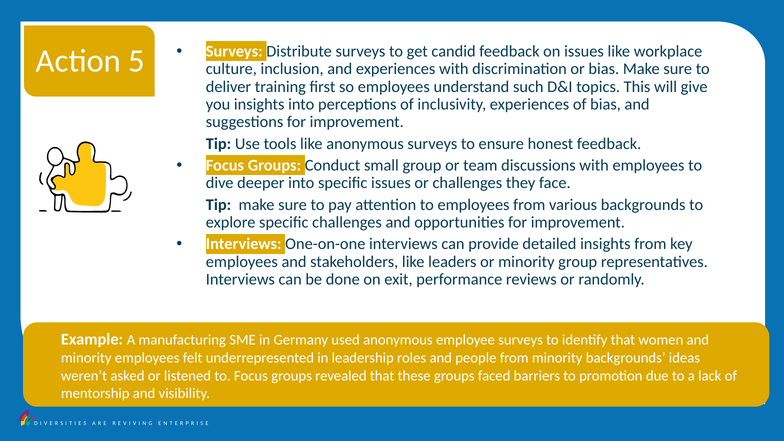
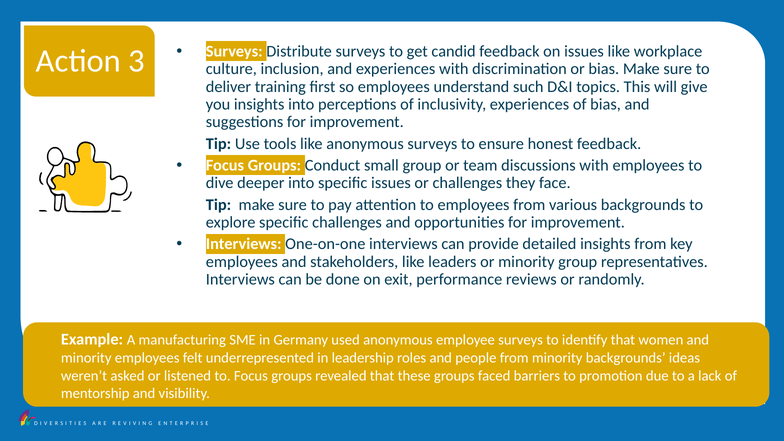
5: 5 -> 3 (137, 61)
